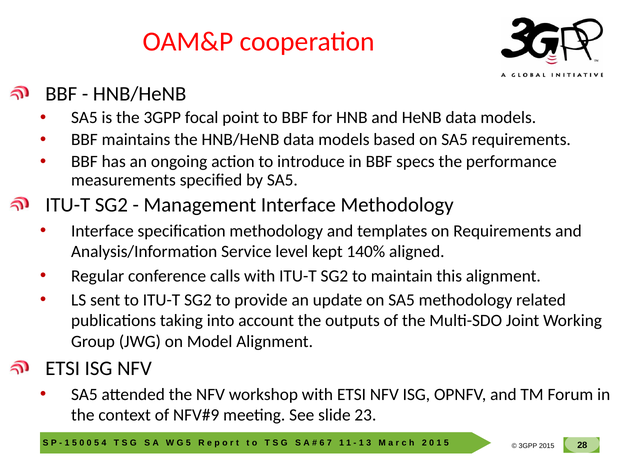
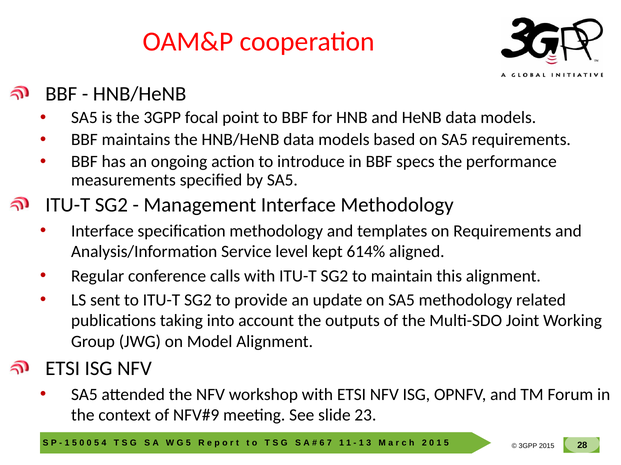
140%: 140% -> 614% (366, 252)
